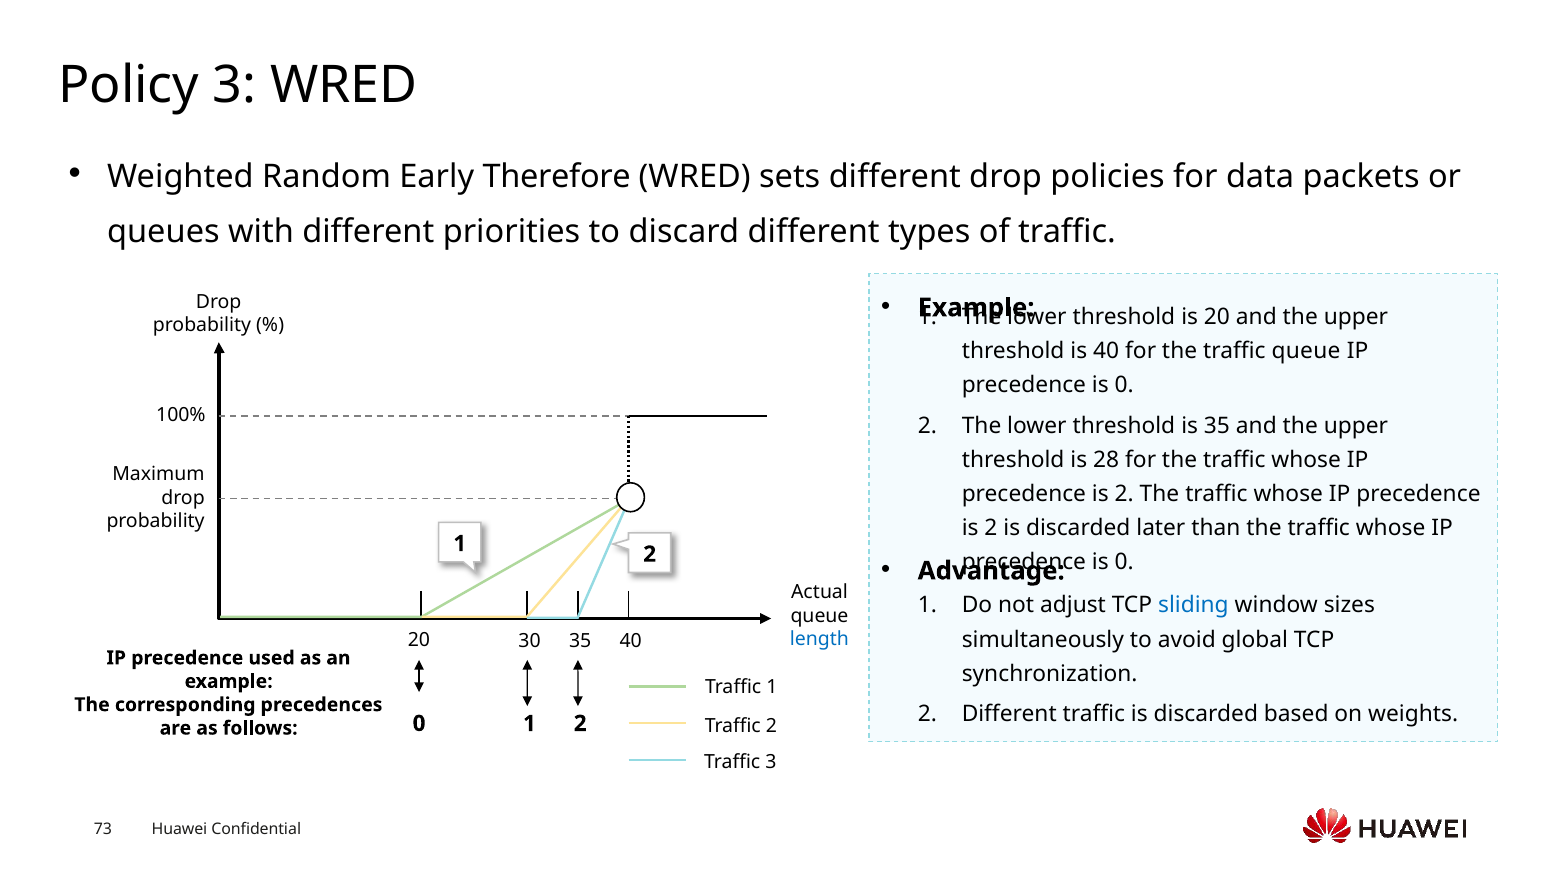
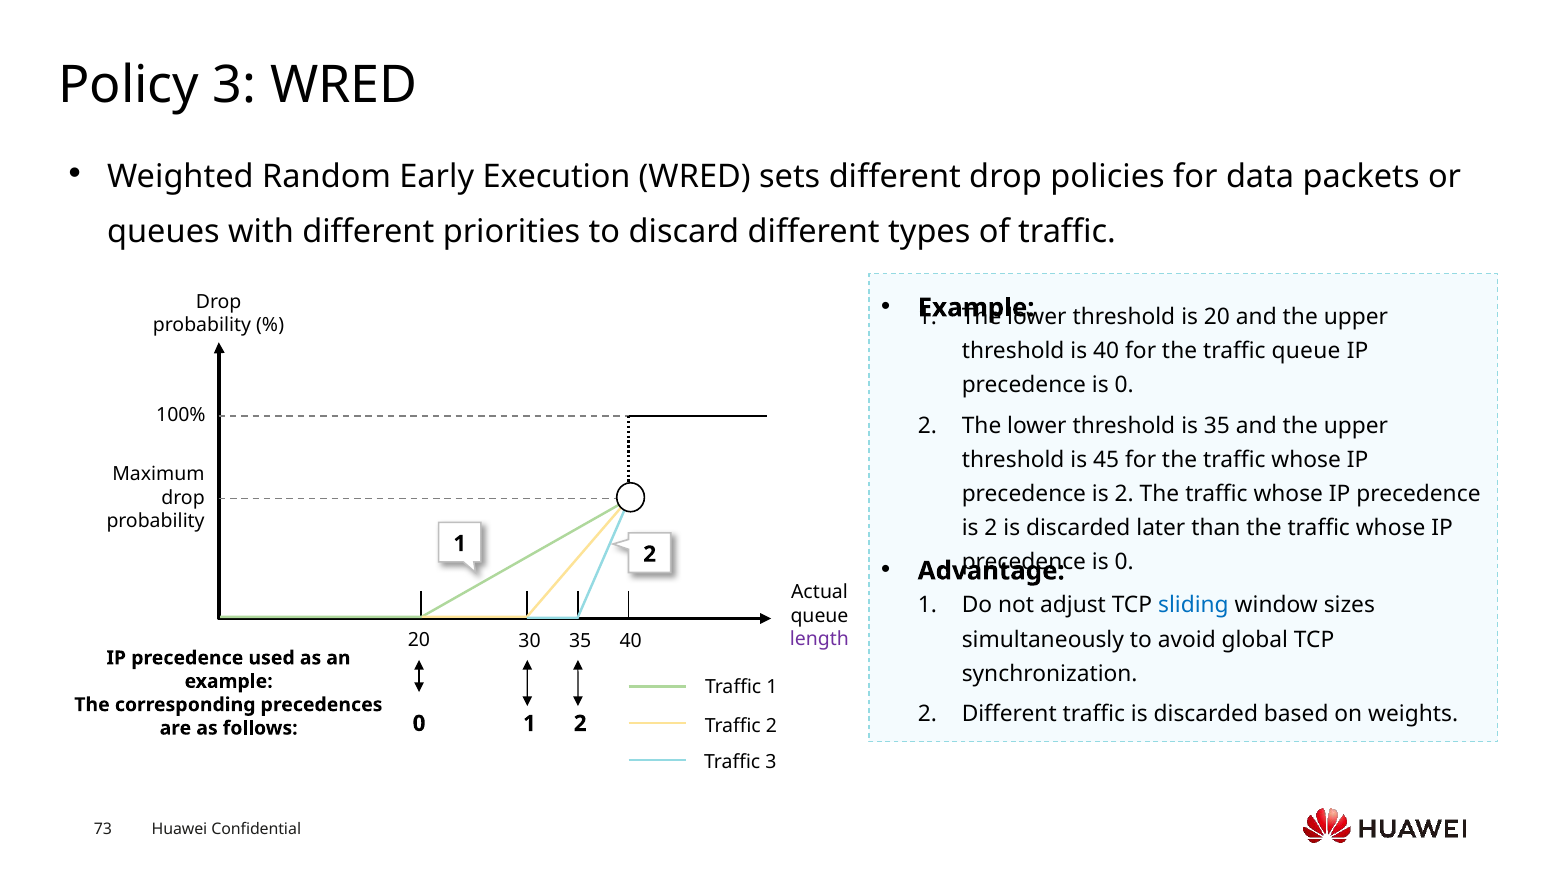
Therefore: Therefore -> Execution (557, 177)
28: 28 -> 45 (1106, 460)
length colour: blue -> purple (819, 639)
